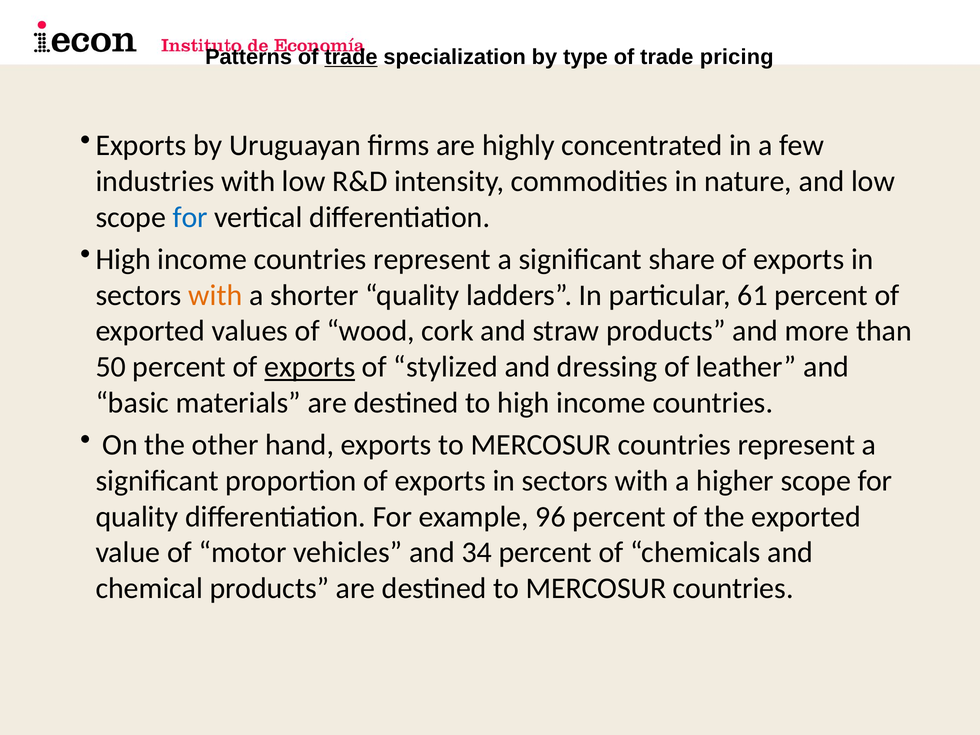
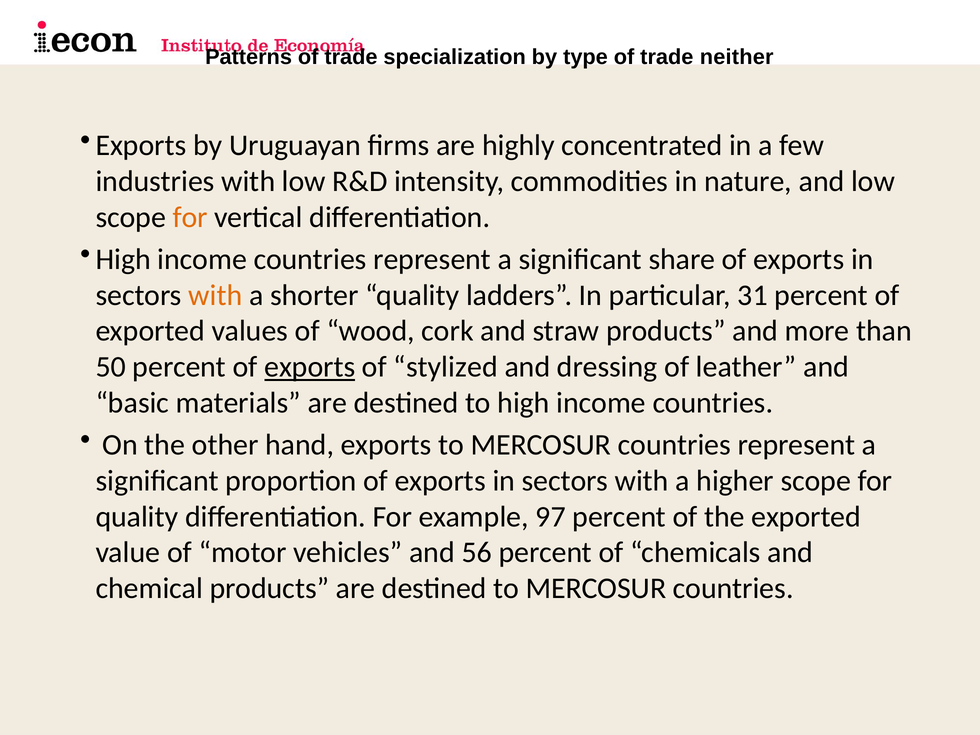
trade underline: present -> none (351, 57)
pricing: pricing -> neither (737, 57)
for colour: blue -> orange (190, 217)
61: 61 -> 31 (753, 295)
96: 96 -> 97 (551, 517)
34: 34 -> 56 (477, 553)
